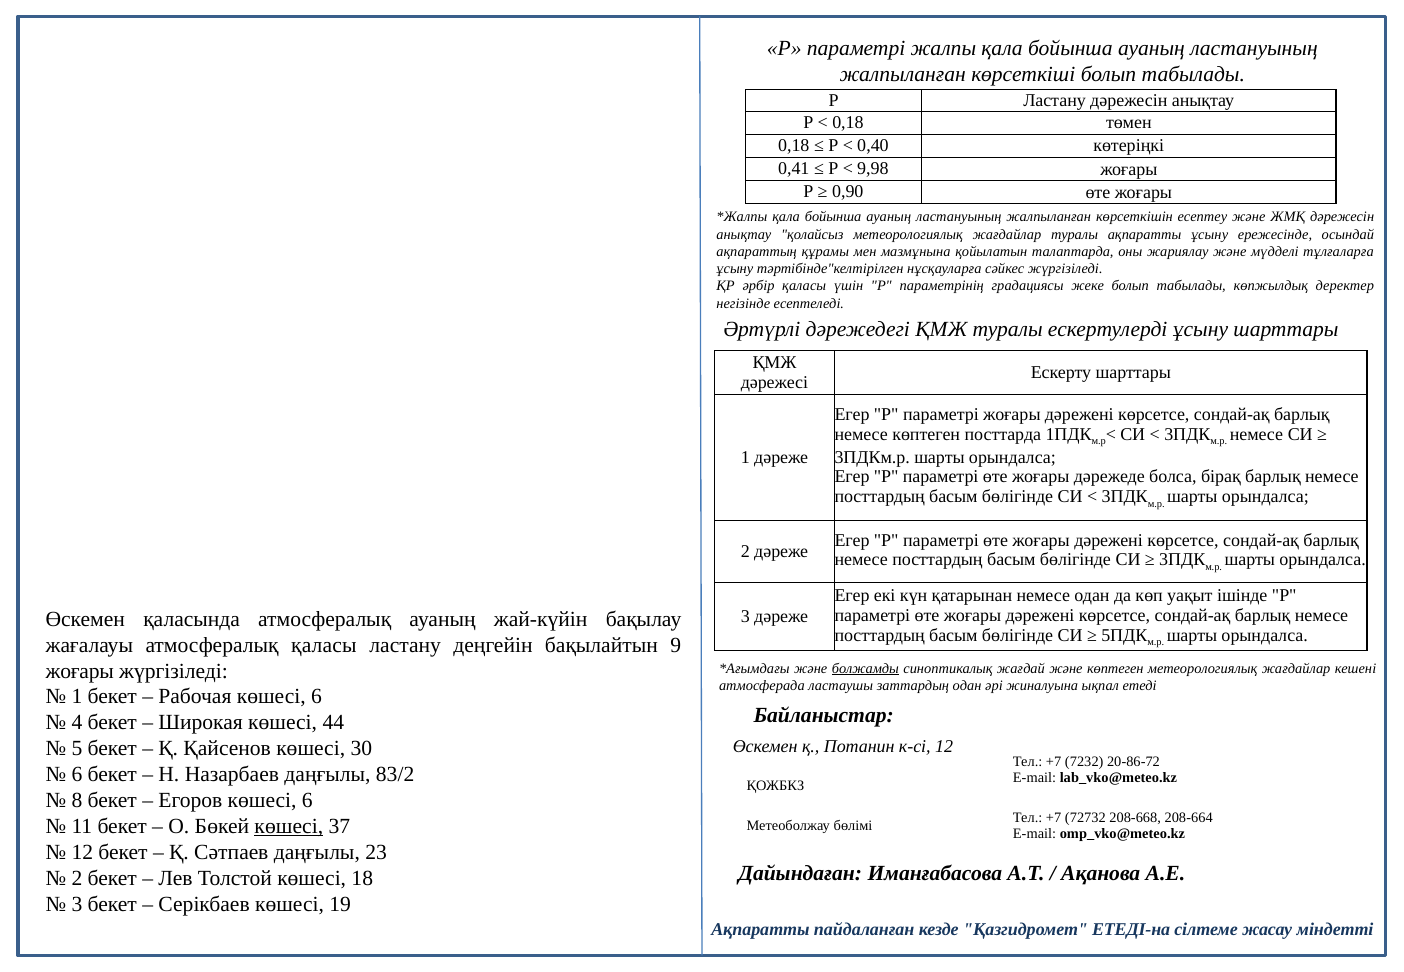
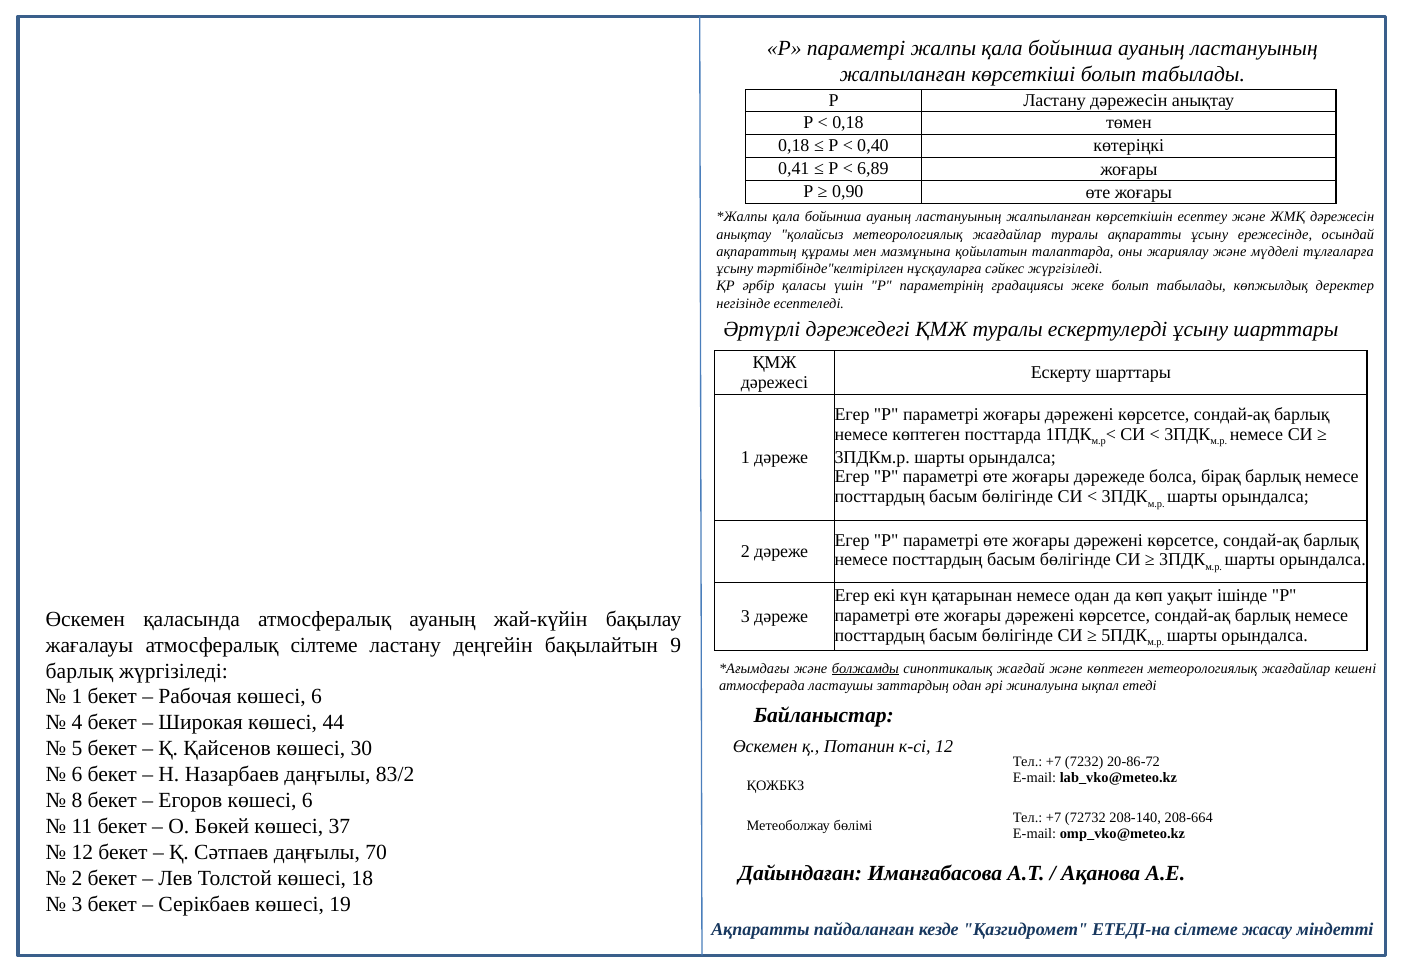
9,98: 9,98 -> 6,89 (873, 169)
атмосфералық қаласы: қаласы -> сілтеме (324, 645)
жоғары: жоғары -> барлық (80, 671)
208-668: 208-668 -> 208-140 (1135, 818)
көшесі underline: present -> none (289, 826)
23: 23 -> 70 (376, 852)
